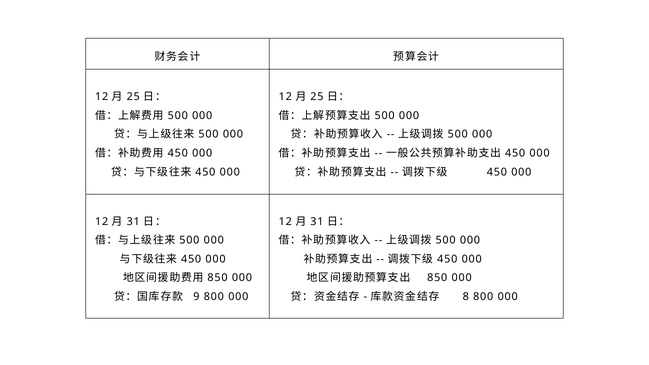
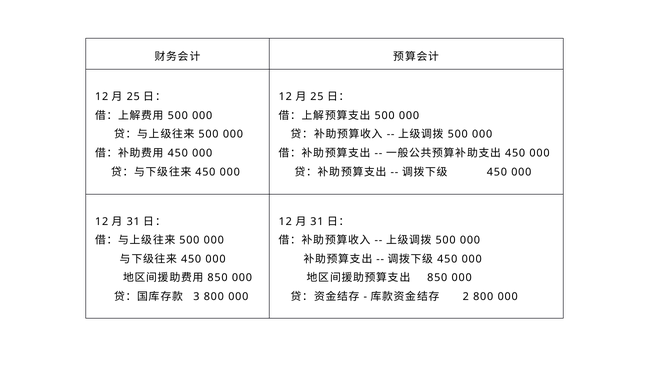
9: 9 -> 3 (196, 297)
8: 8 -> 2 (466, 297)
